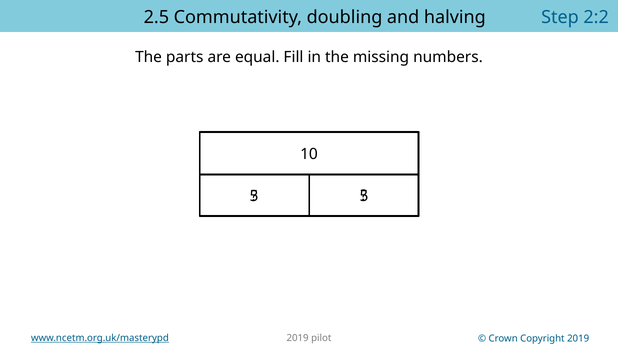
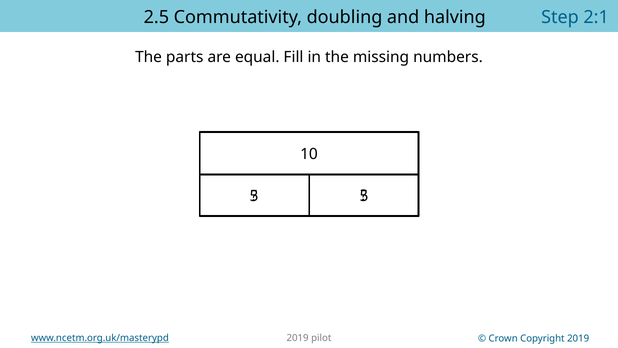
2:2: 2:2 -> 2:1 (596, 17)
